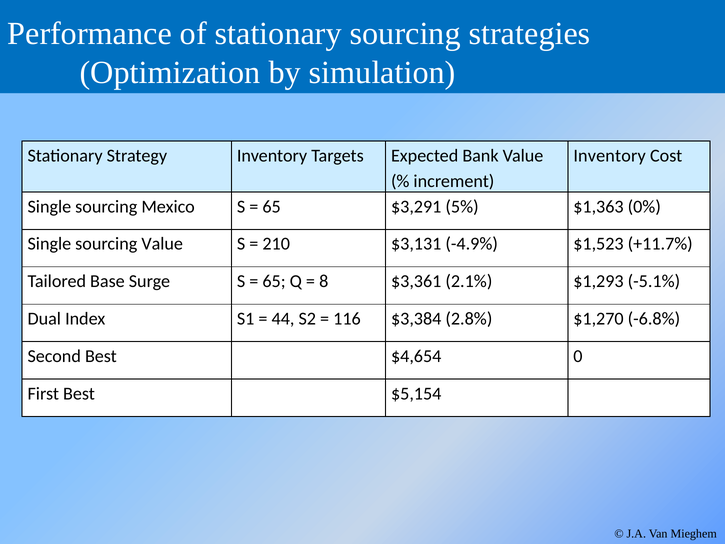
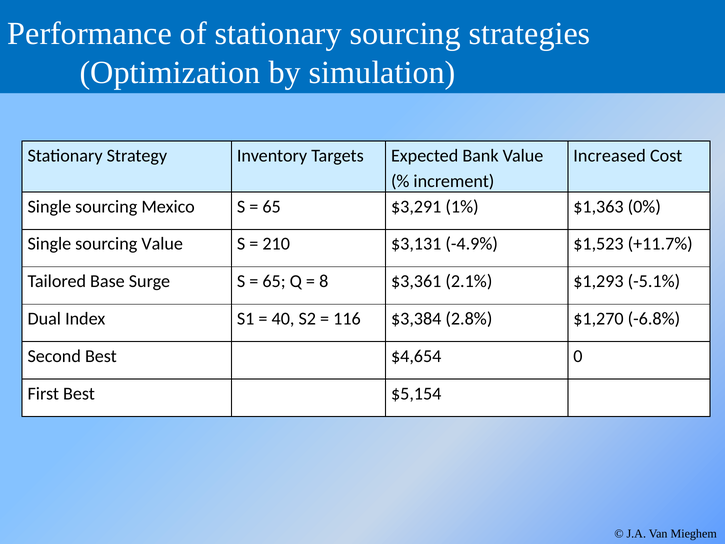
Inventory: Inventory -> Increased (610, 156)
5%: 5% -> 1% (462, 206)
44: 44 -> 40 (283, 319)
